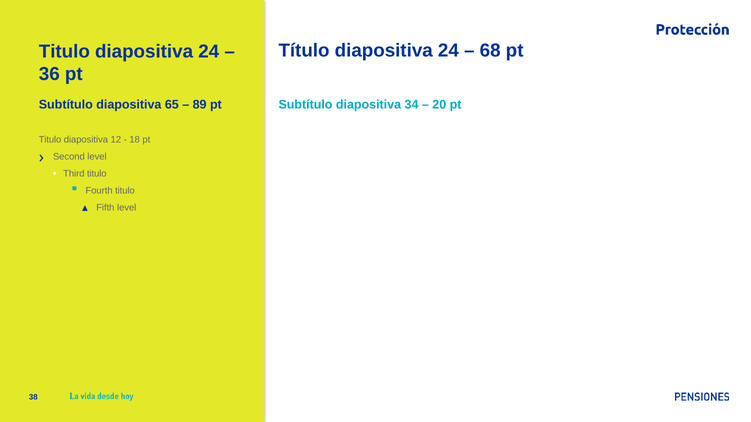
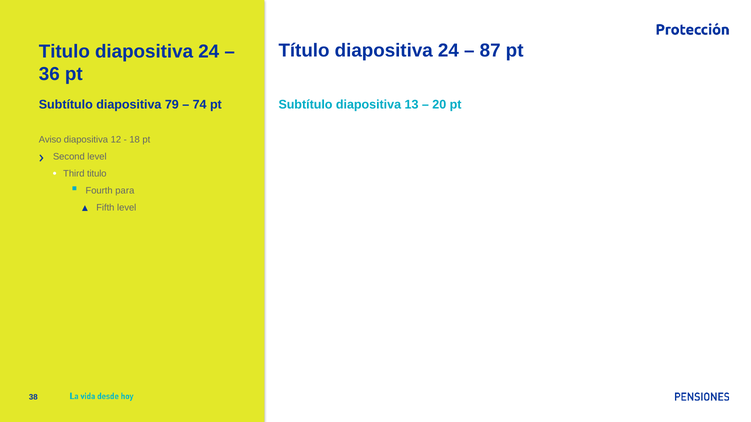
68: 68 -> 87 (490, 51)
65: 65 -> 79 (172, 105)
89: 89 -> 74 (200, 105)
34: 34 -> 13 (412, 105)
Titulo: Titulo -> Aviso (50, 140)
Fourth titulo: titulo -> para (125, 191)
